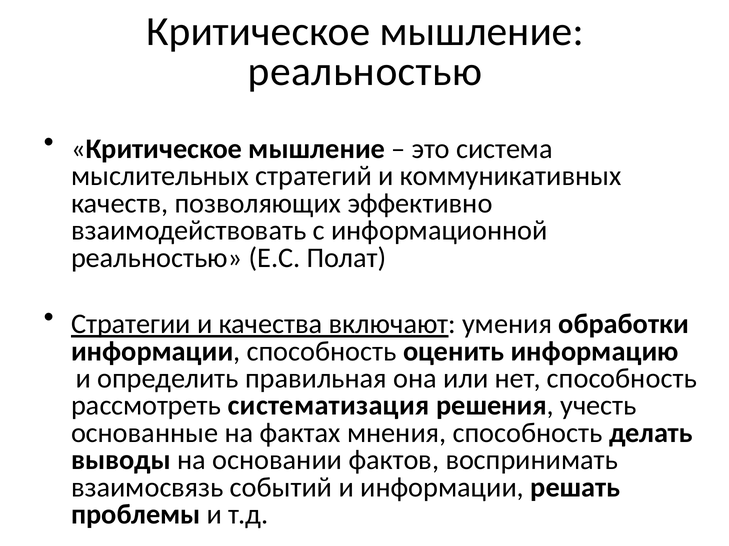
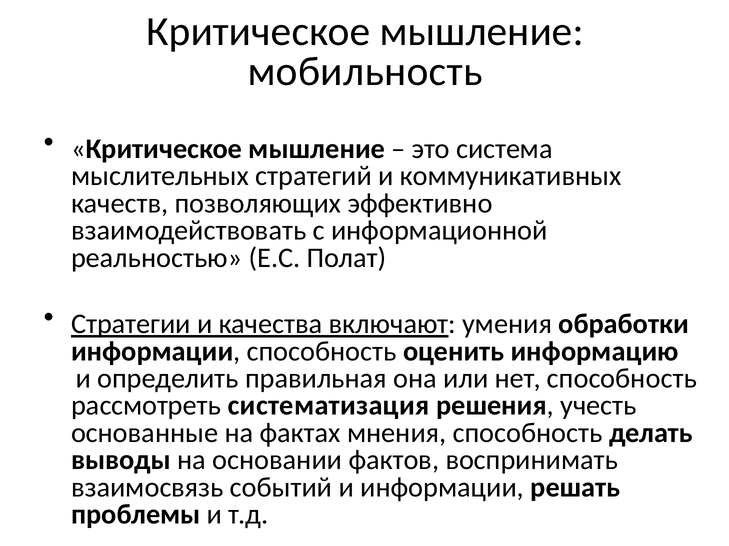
реальностью: реальностью -> мобильность (365, 72)
